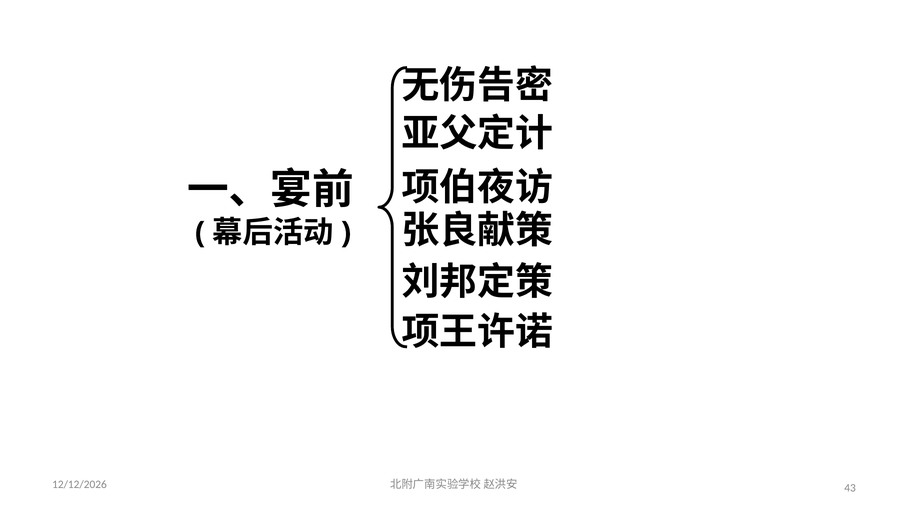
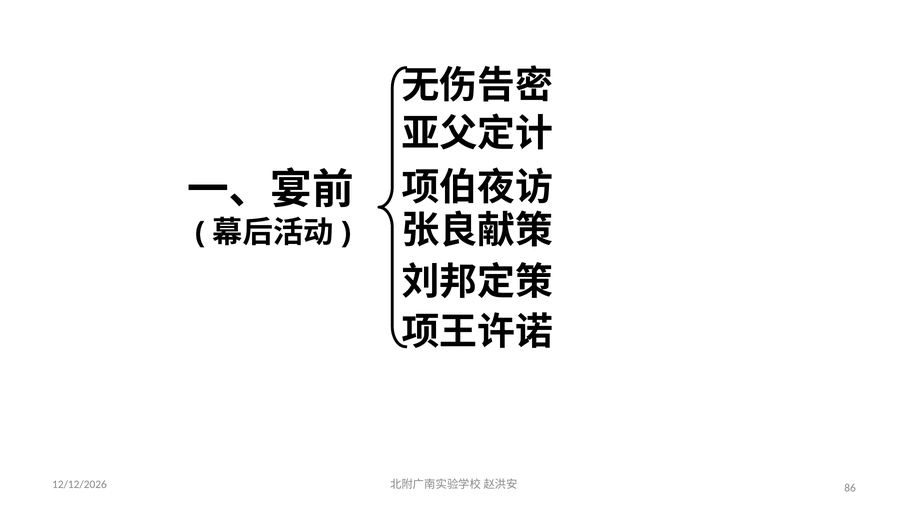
43: 43 -> 86 (850, 488)
